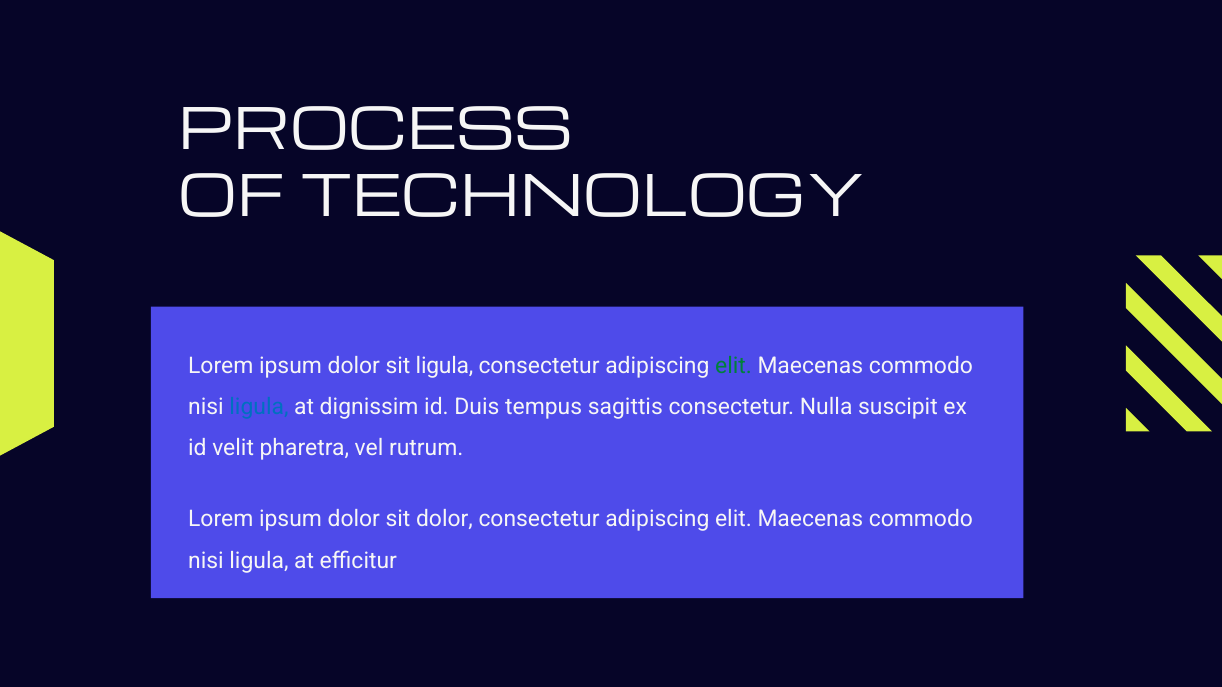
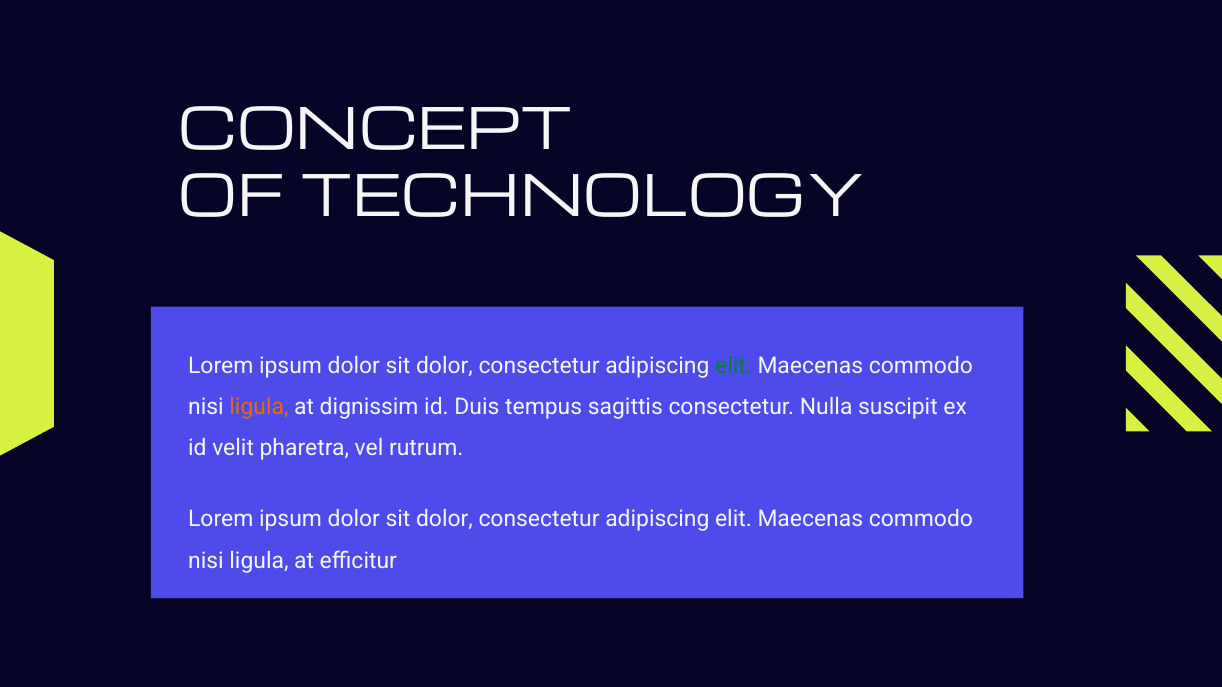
PROCESS: PROCESS -> CONCEPT (376, 131)
ligula: ligula -> dolor (444, 366)
ligula colour: blue -> orange (259, 407)
